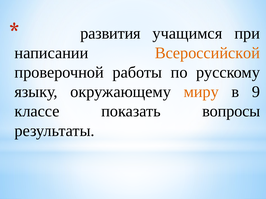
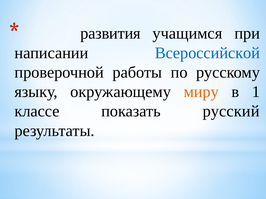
Всероссийской colour: orange -> blue (207, 53)
9: 9 -> 1 (256, 92)
вопросы: вопросы -> русский (231, 111)
